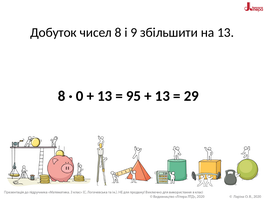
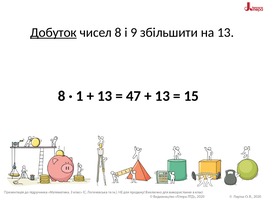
Добуток underline: none -> present (53, 32)
0: 0 -> 1 (80, 96)
95: 95 -> 47 (134, 96)
29: 29 -> 15 (191, 96)
